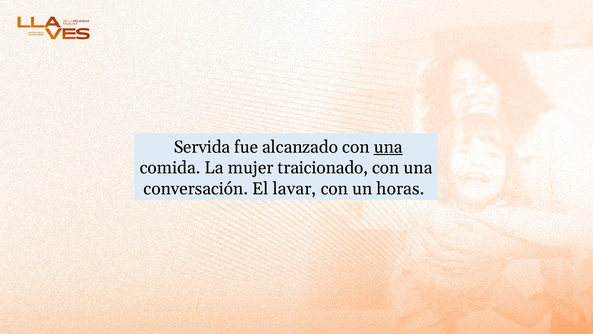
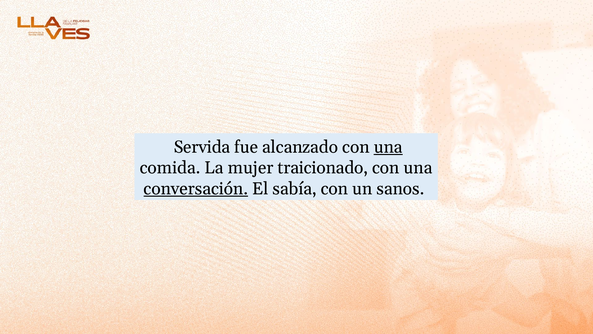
conversación underline: none -> present (196, 188)
lavar: lavar -> sabía (295, 188)
horas: horas -> sanos (400, 188)
